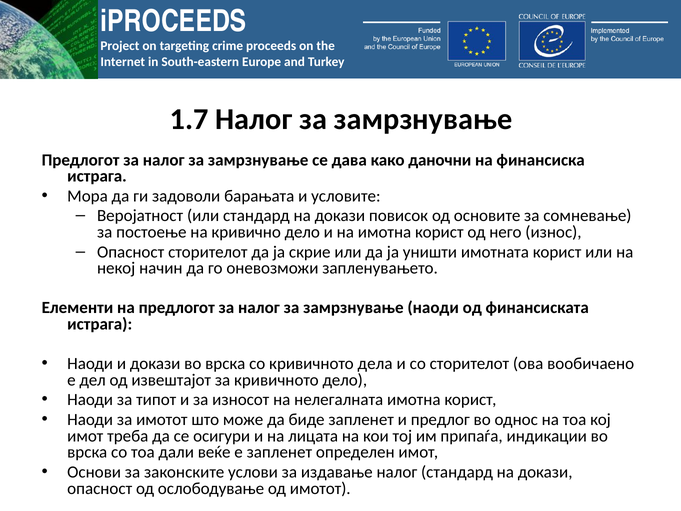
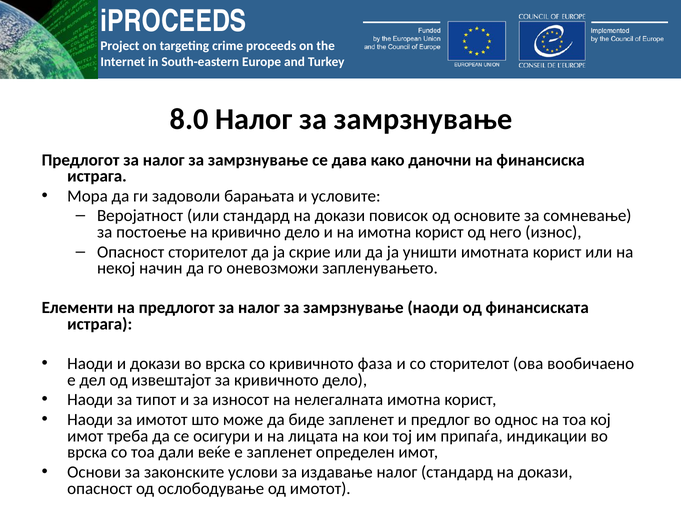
1.7: 1.7 -> 8.0 (189, 119)
дела: дела -> фаза (375, 364)
